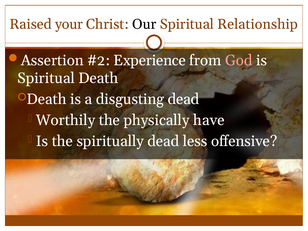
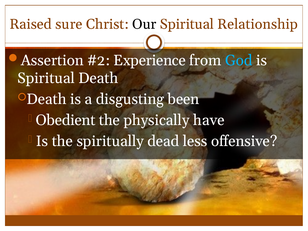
your: your -> sure (69, 24)
God colour: pink -> light blue (239, 60)
disgusting dead: dead -> been (183, 99)
Worthily: Worthily -> Obedient (66, 120)
